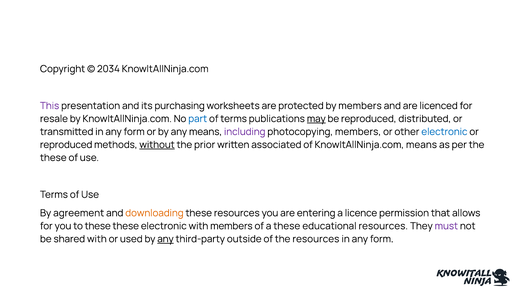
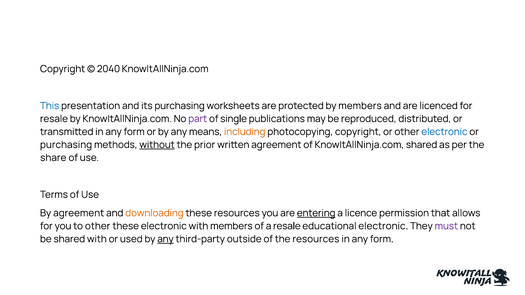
2034: 2034 -> 2040 (108, 69)
This colour: purple -> blue (50, 106)
part colour: blue -> purple (198, 119)
of terms: terms -> single (234, 119)
may underline: present -> none (316, 119)
including colour: purple -> orange (245, 132)
photocopying members: members -> copyright (358, 132)
reproduced: reproduced -> purchasing (66, 145)
written associated: associated -> agreement (276, 145)
KnowItAllNinja.com means: means -> shared (422, 145)
these: these -> share (53, 158)
entering underline: none -> present (316, 213)
to these: these -> other (98, 226)
a these: these -> resale (287, 226)
educational resources: resources -> electronic (383, 226)
